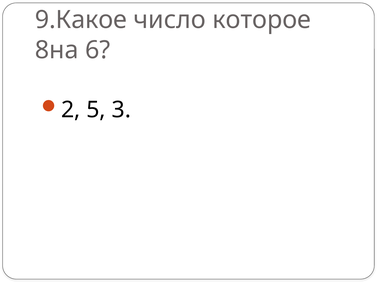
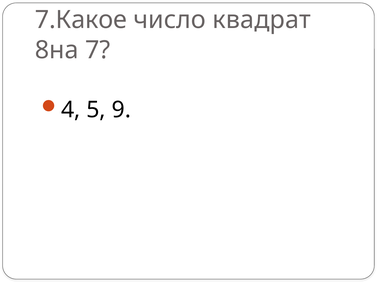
9.Какое: 9.Какое -> 7.Какое (81, 20)
которое: которое -> квадрат (262, 20)
6: 6 -> 7 (98, 50)
2: 2 -> 4 (71, 110)
3: 3 -> 9 (121, 110)
